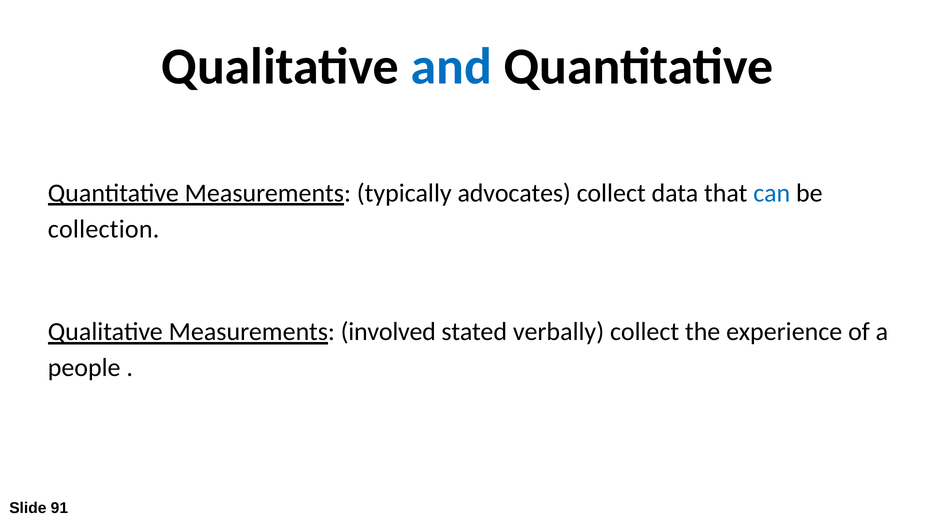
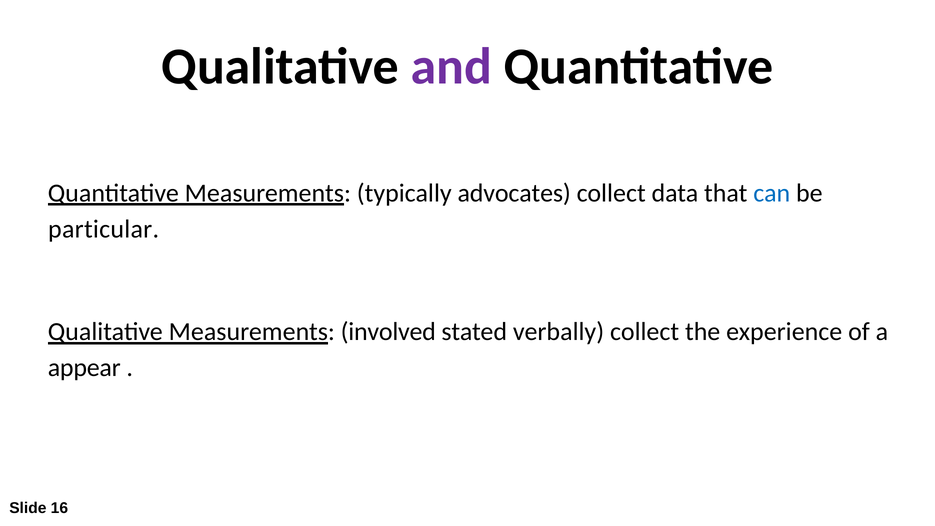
and colour: blue -> purple (451, 67)
collection: collection -> particular (104, 229)
people: people -> appear (84, 368)
91: 91 -> 16 (59, 508)
